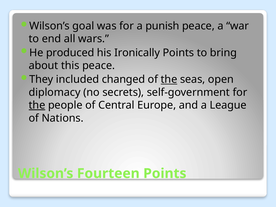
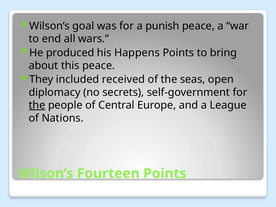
Ironically: Ironically -> Happens (137, 53)
changed: changed -> received (123, 79)
the underline: present -> none (169, 79)
